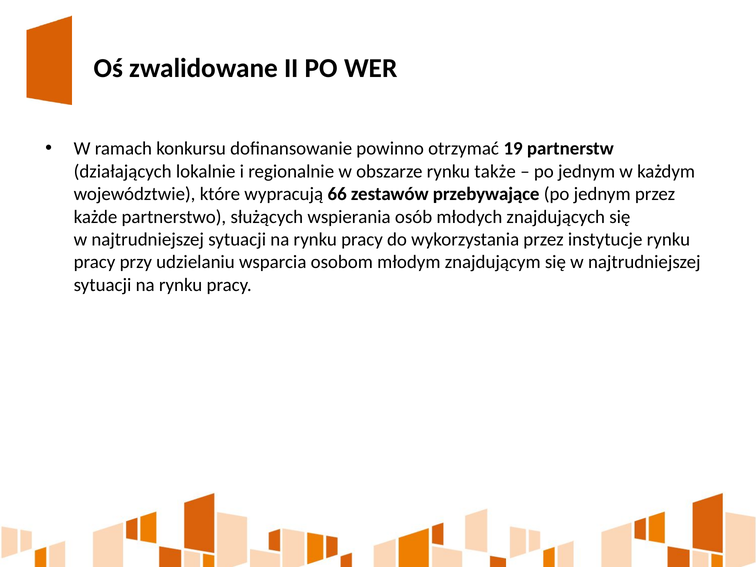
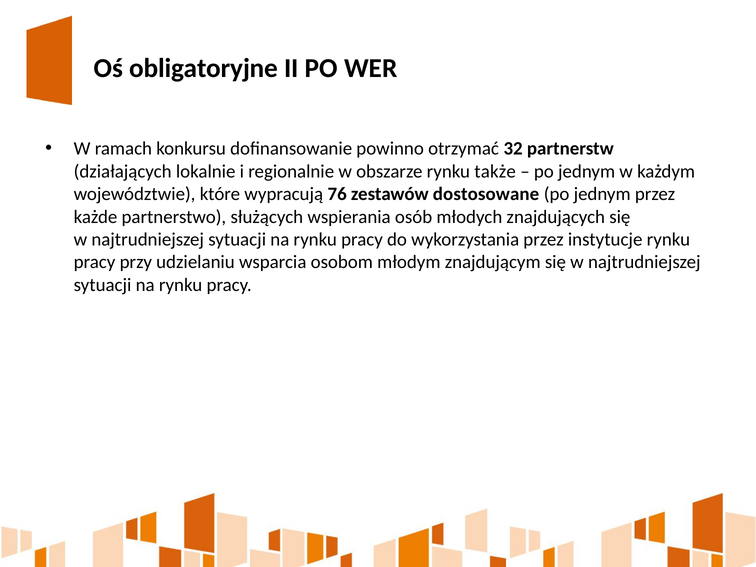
zwalidowane: zwalidowane -> obligatoryjne (204, 68)
19: 19 -> 32 (513, 149)
66: 66 -> 76 (337, 194)
przebywające: przebywające -> dostosowane (486, 194)
